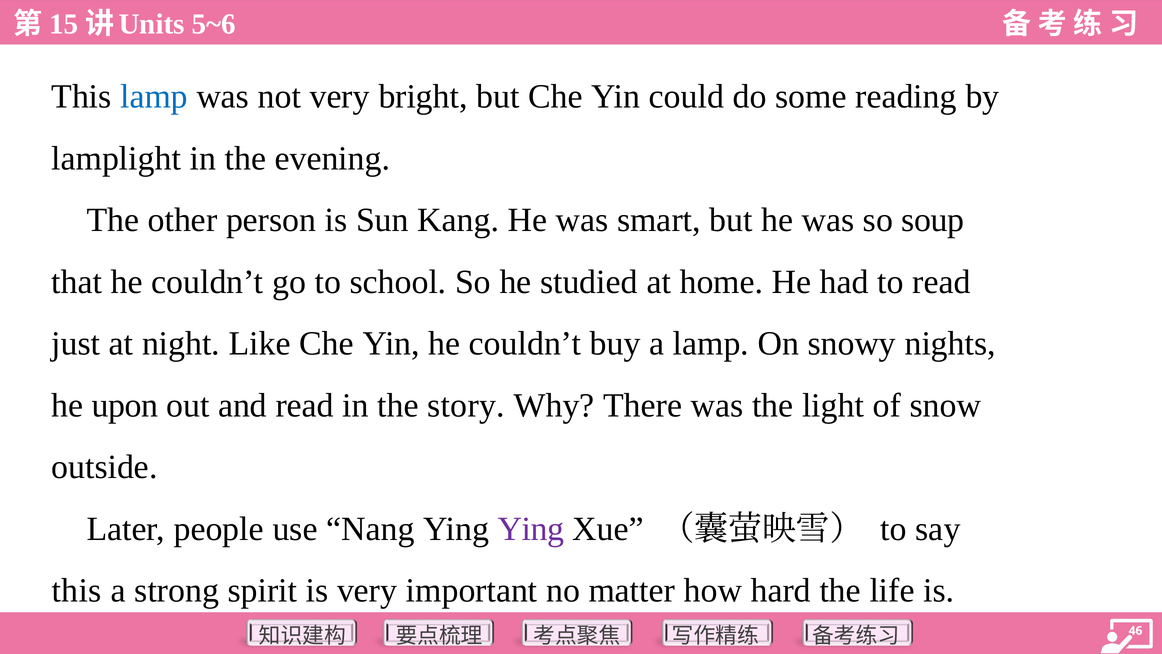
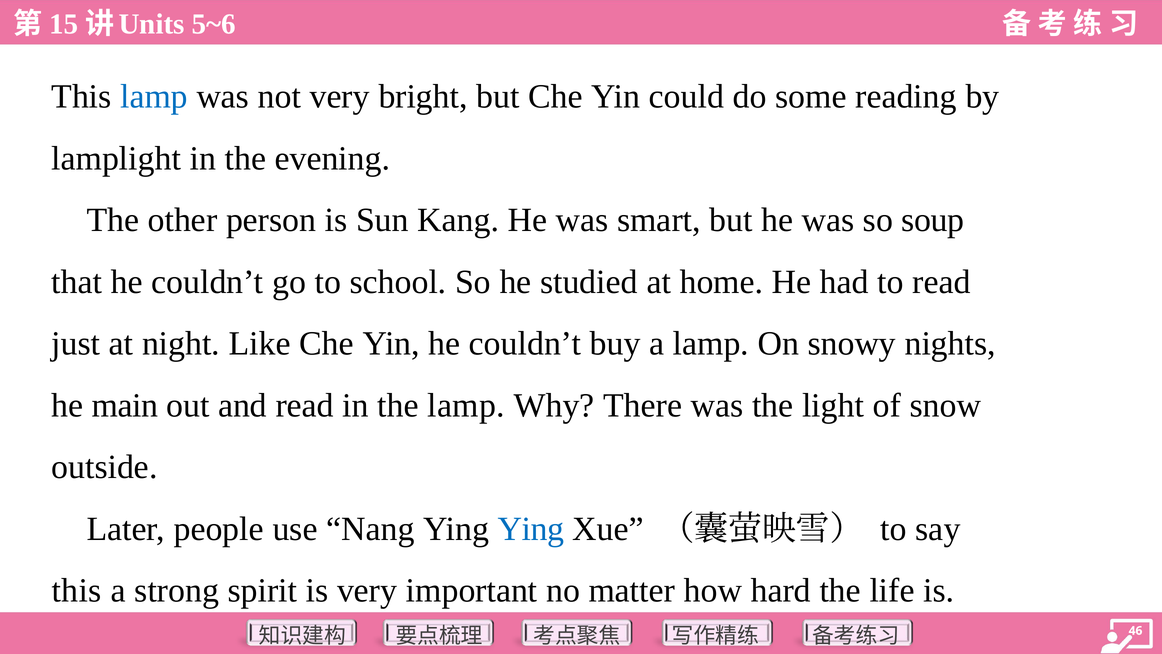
upon: upon -> main (125, 405)
the story: story -> lamp (466, 405)
Ying colour: purple -> blue (531, 529)
